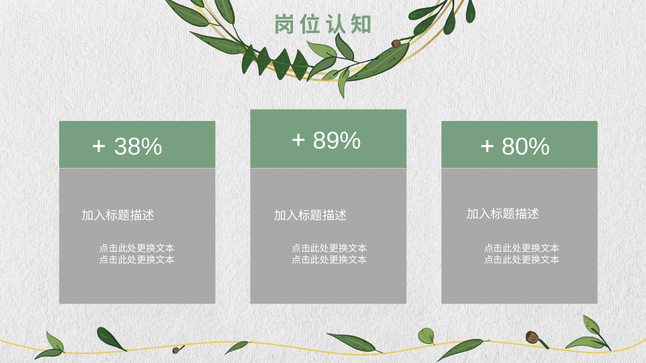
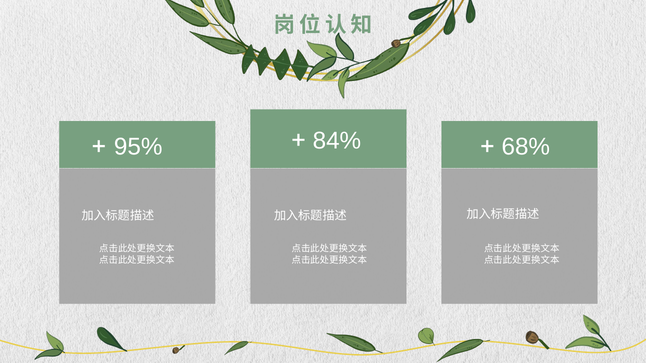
89%: 89% -> 84% (337, 141)
38%: 38% -> 95% (138, 147)
80%: 80% -> 68% (526, 147)
